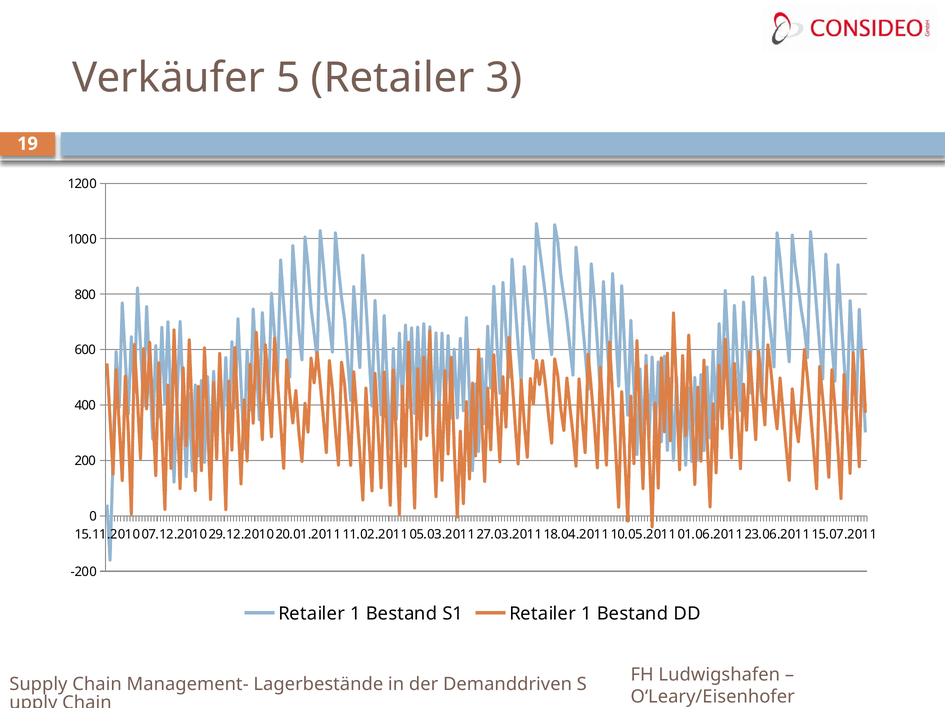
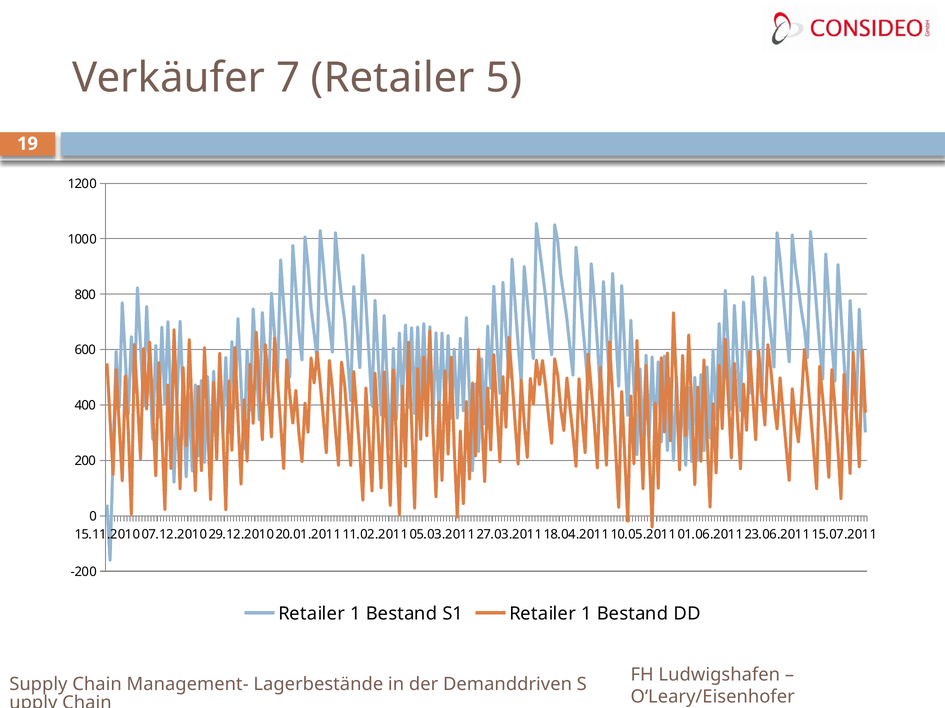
5: 5 -> 7 (288, 78)
3: 3 -> 5 (504, 78)
